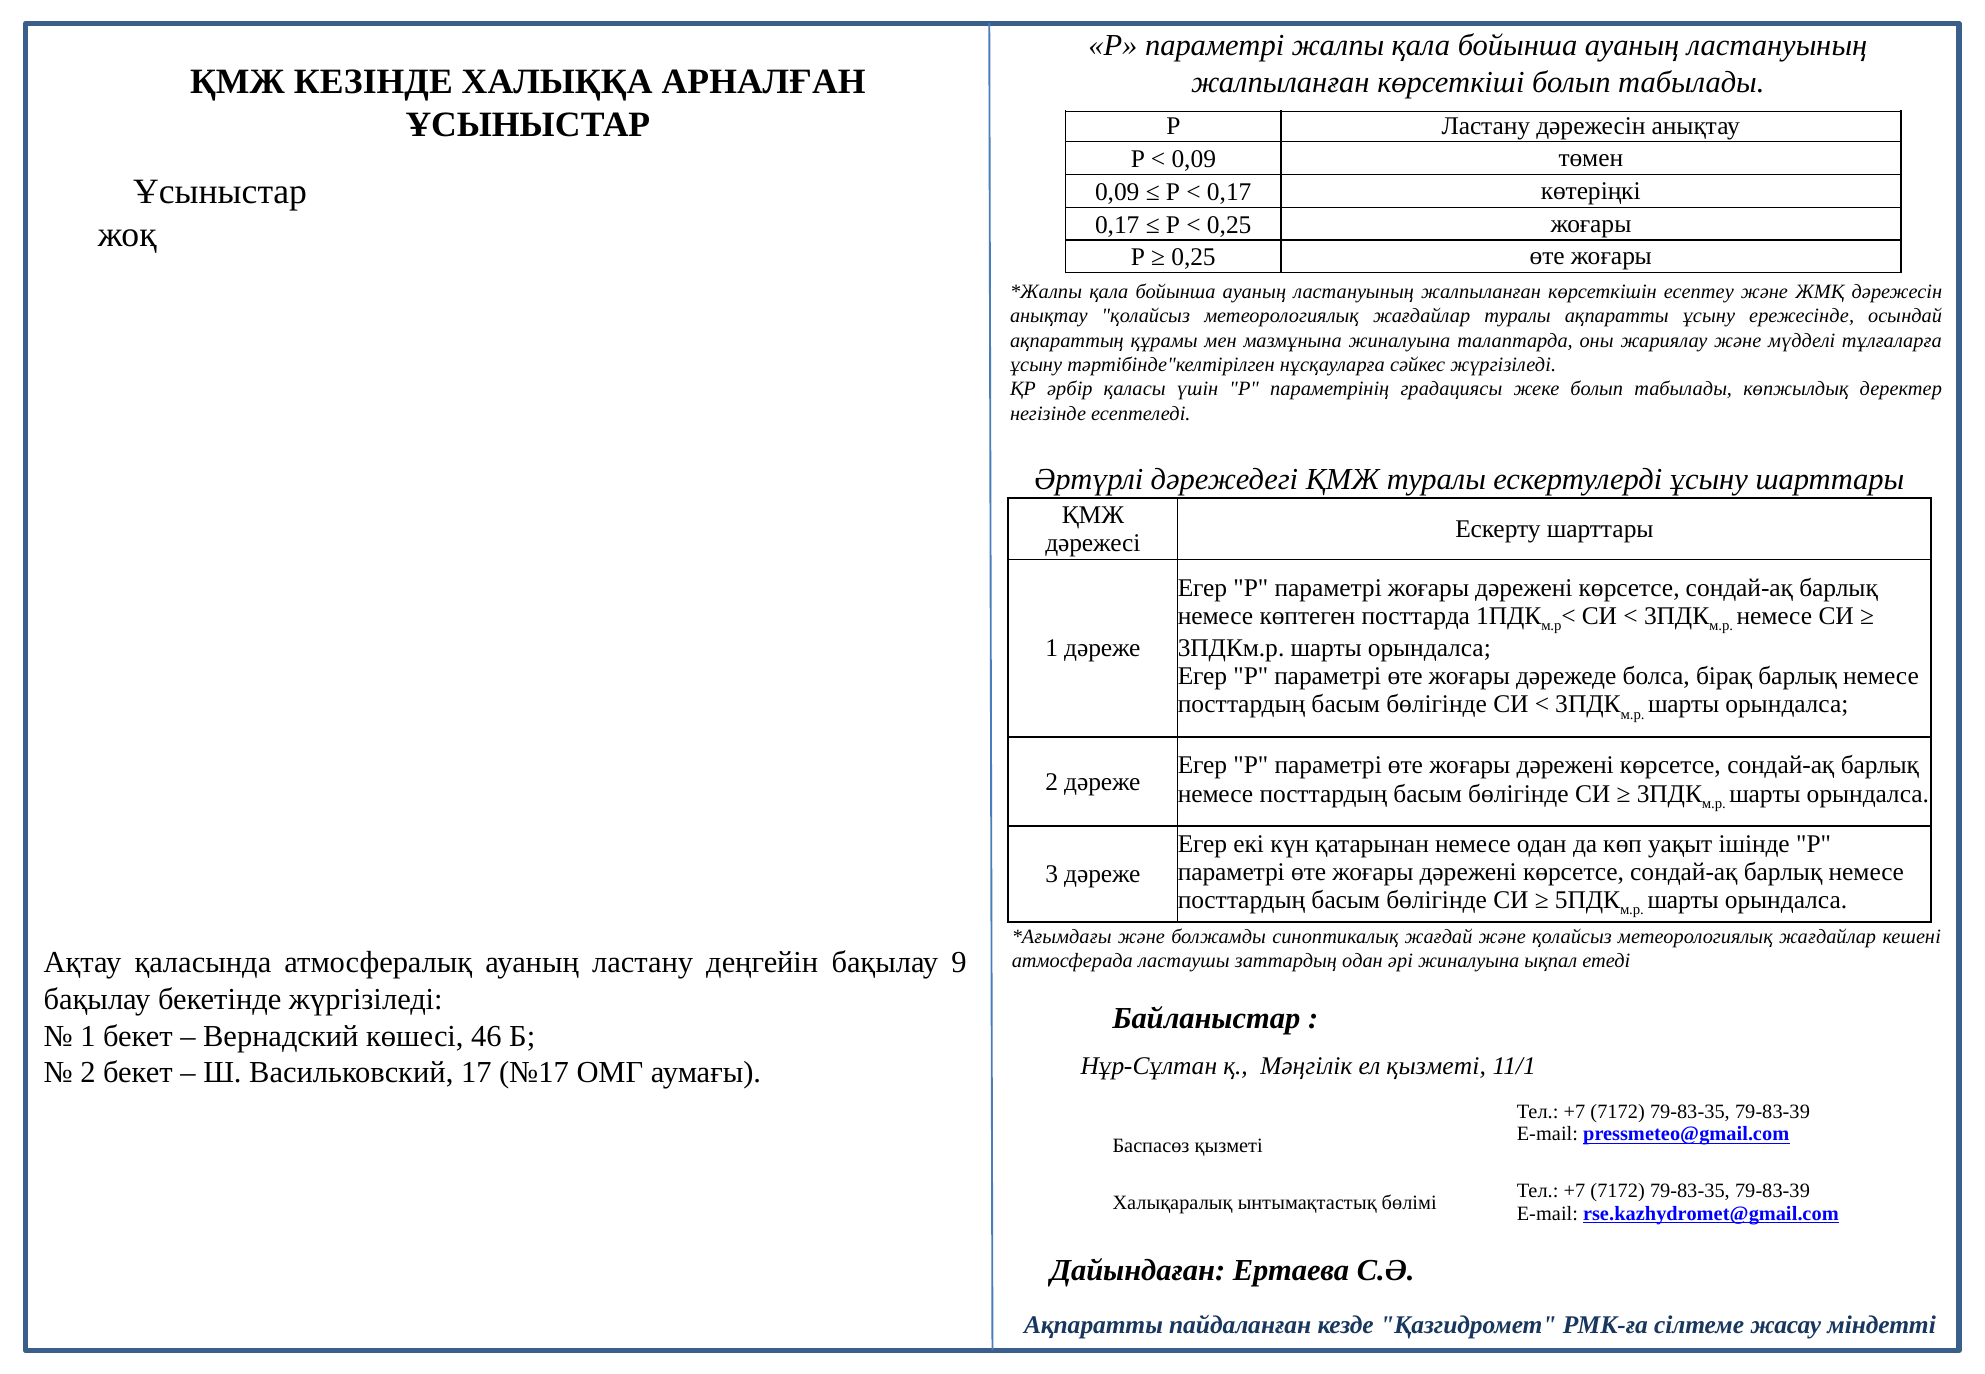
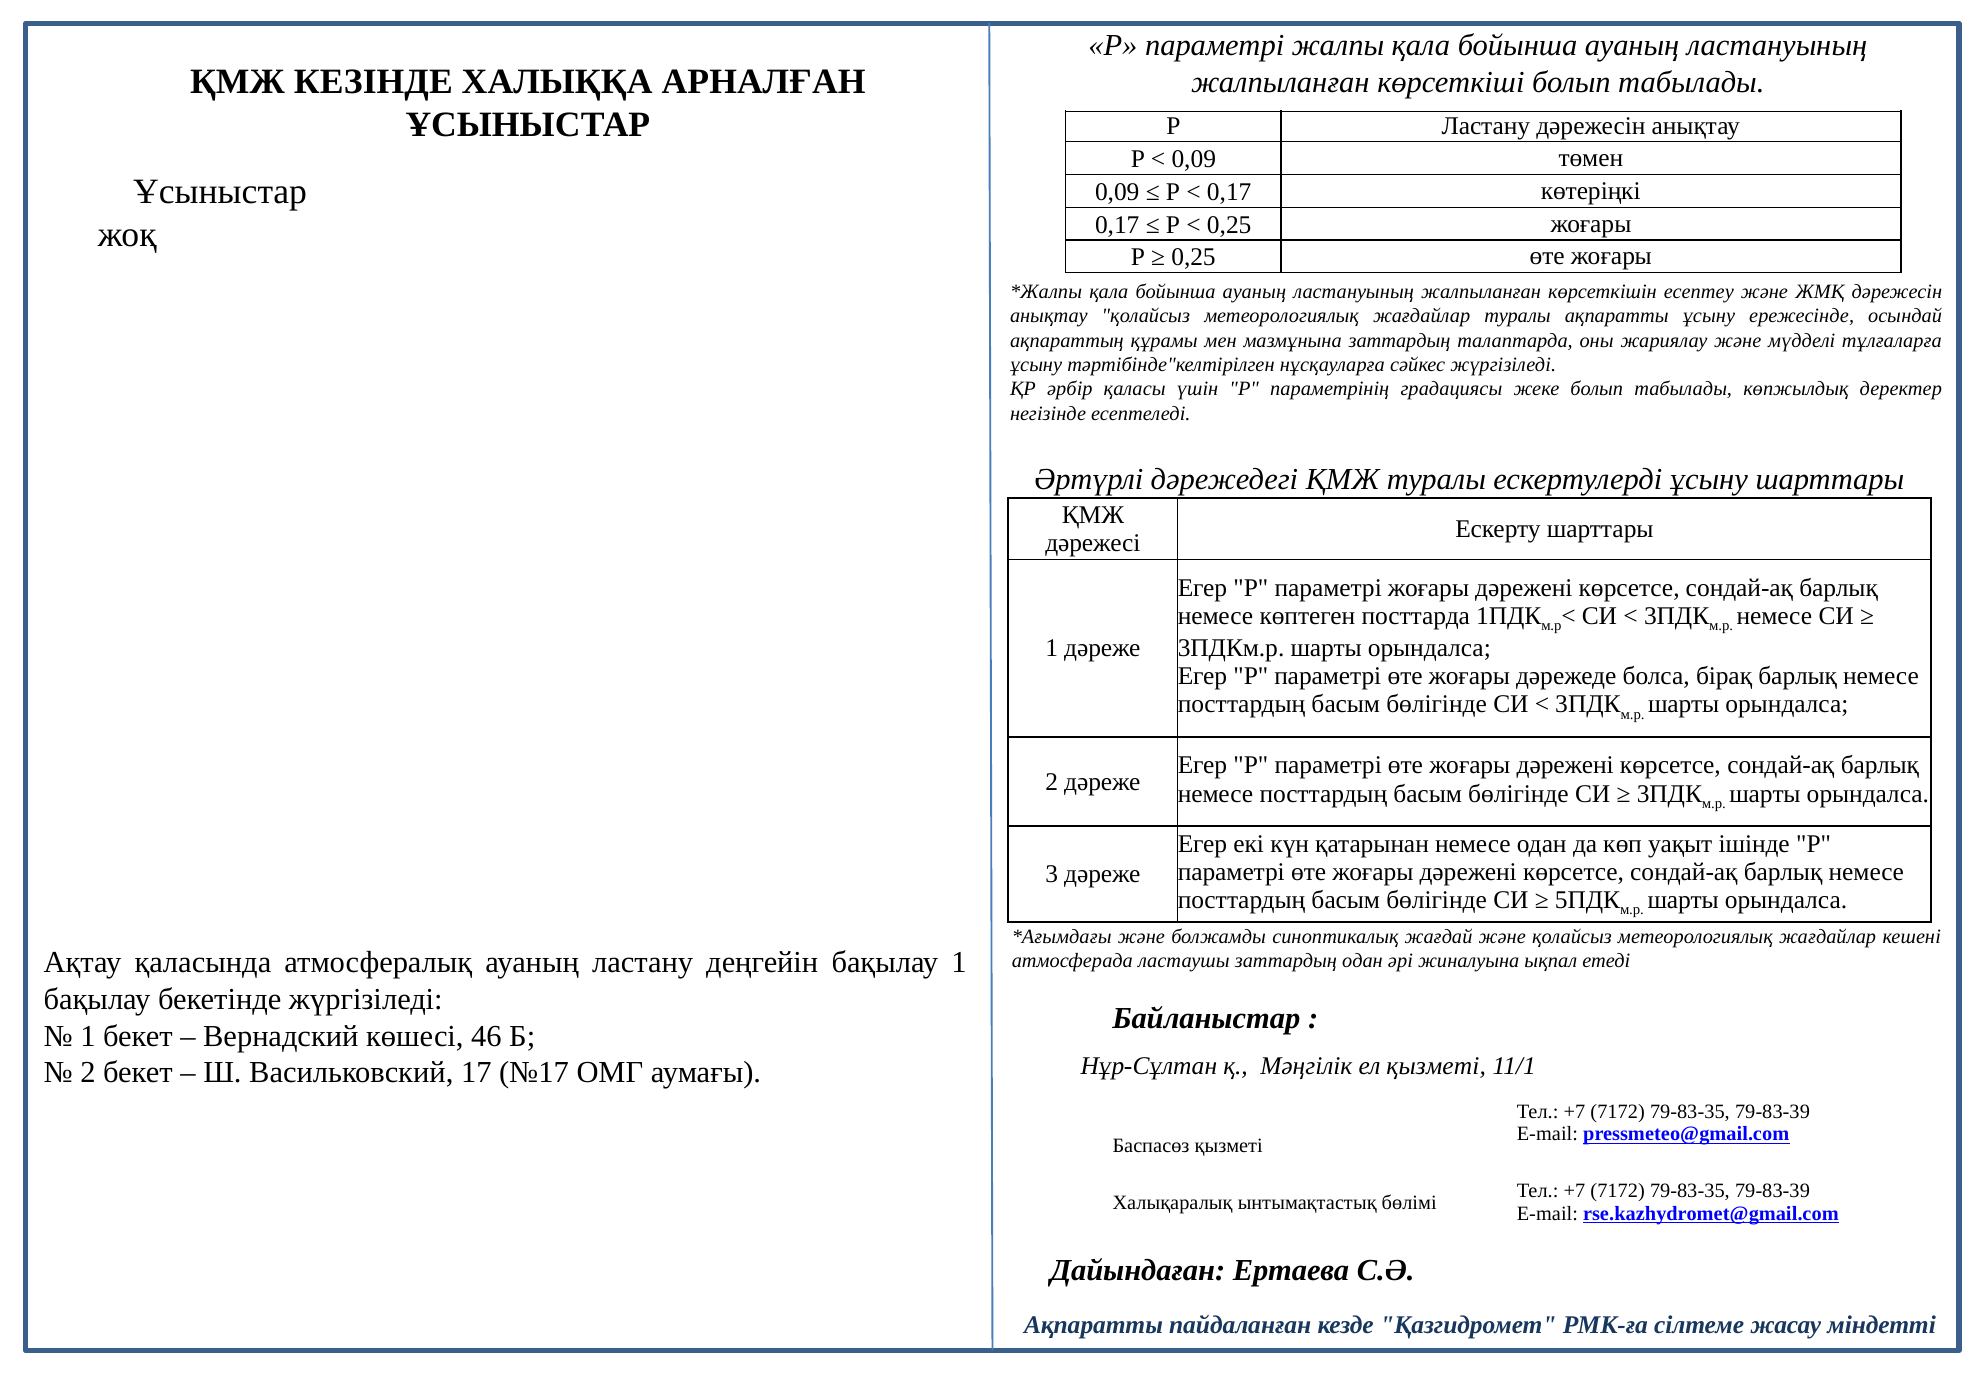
мазмұнына жиналуына: жиналуына -> заттардың (1400, 341)
бақылау 9: 9 -> 1 (959, 963)
